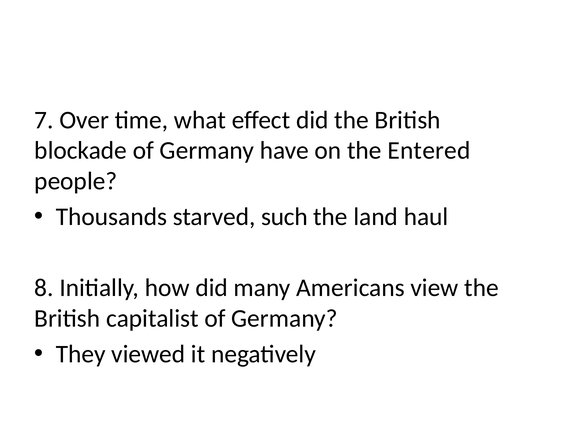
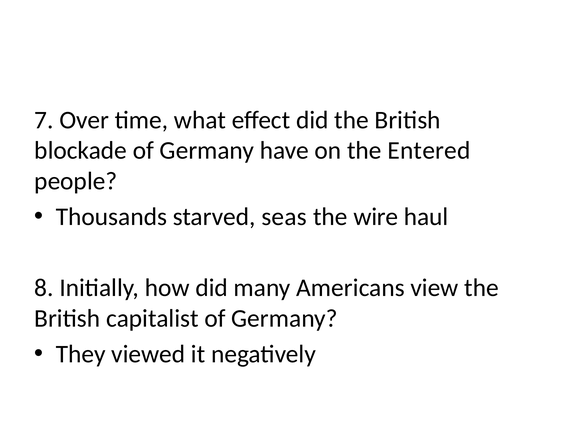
such: such -> seas (284, 217)
land: land -> wire (376, 217)
